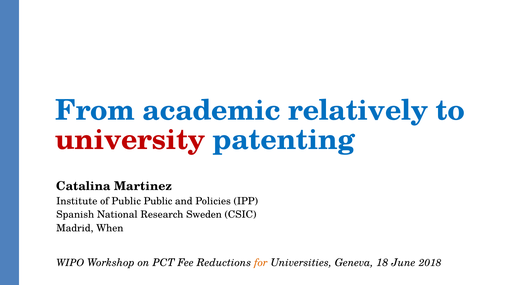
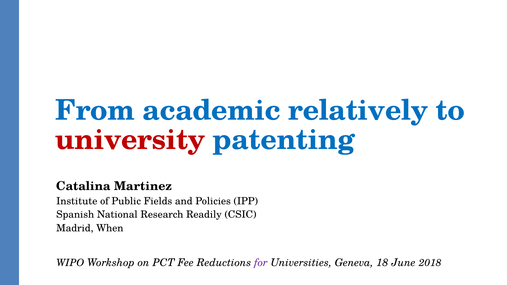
Public Public: Public -> Fields (158, 201)
Sweden: Sweden -> Readily (204, 215)
for colour: orange -> purple (261, 263)
